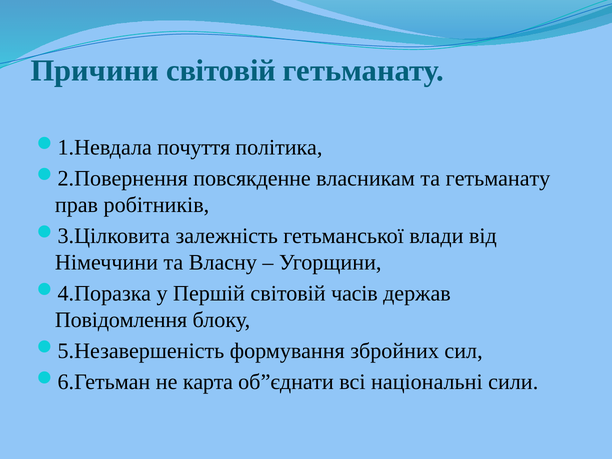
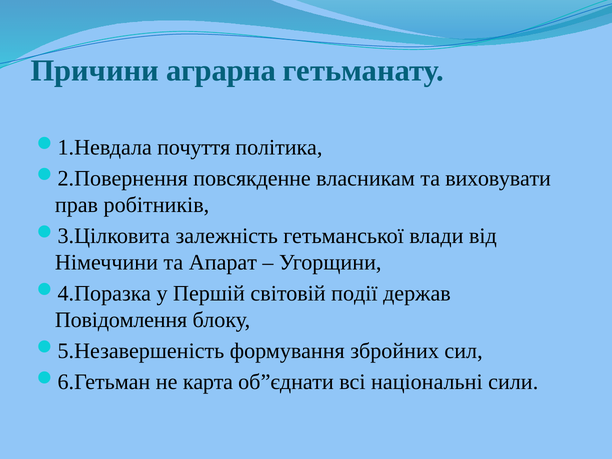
Причини світовій: світовій -> аграрна (221, 71)
та гетьманату: гетьманату -> виховувати (498, 178)
Власну: Власну -> Апарат (223, 263)
часів: часів -> події (354, 294)
